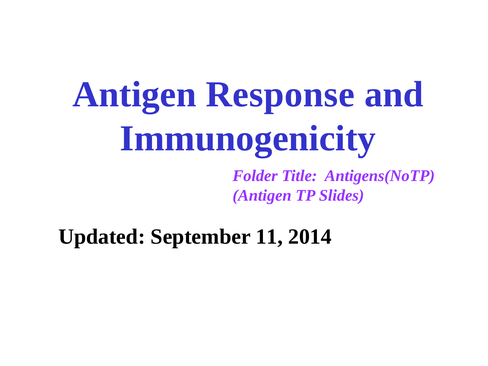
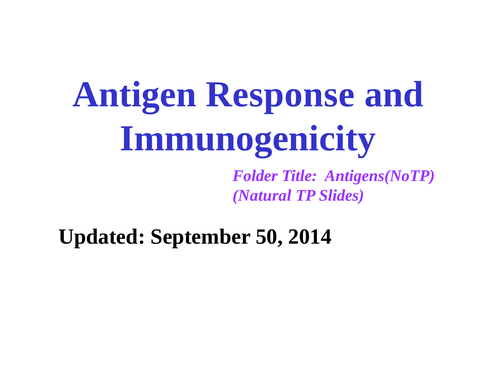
Antigen: Antigen -> Natural (262, 195)
11: 11 -> 50 (269, 237)
